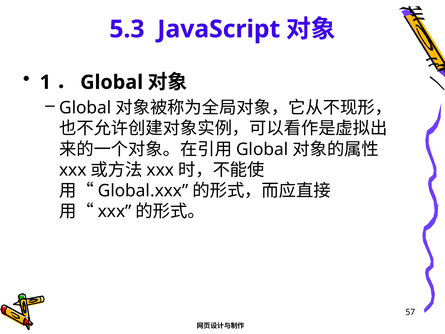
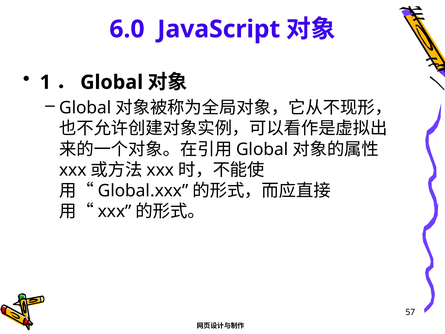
5.3: 5.3 -> 6.0 (127, 29)
